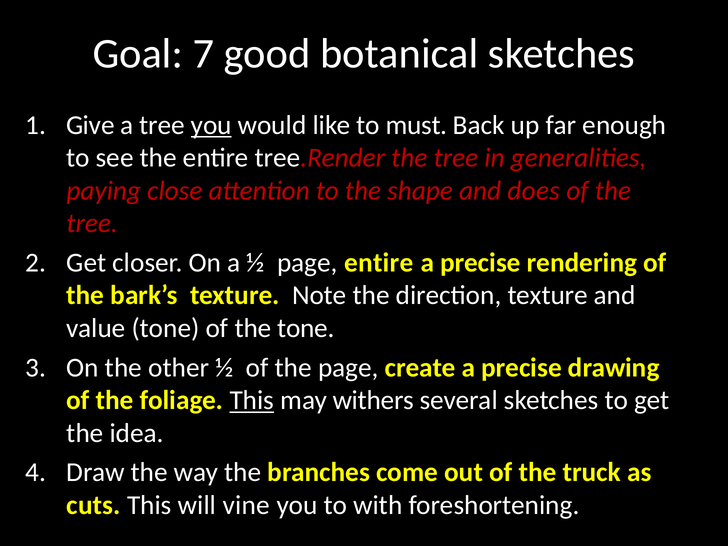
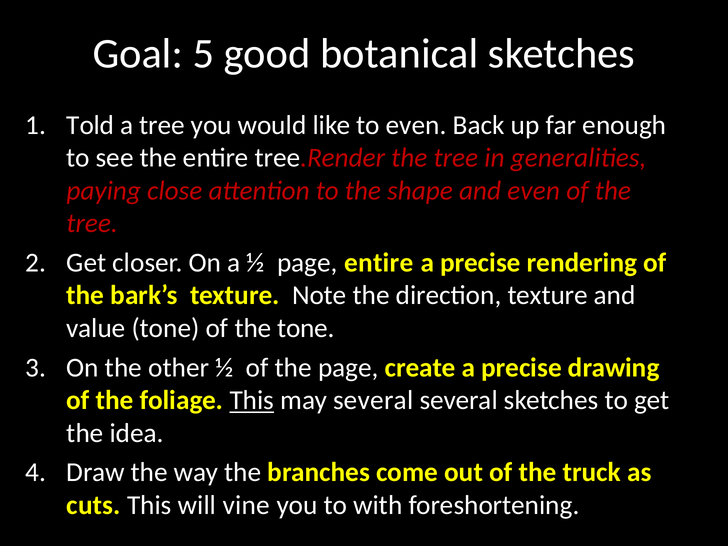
7: 7 -> 5 (203, 54)
Give: Give -> Told (90, 125)
you underline: present -> none (211, 125)
to must: must -> even (416, 125)
and does: does -> even (534, 191)
may withers: withers -> several (373, 400)
